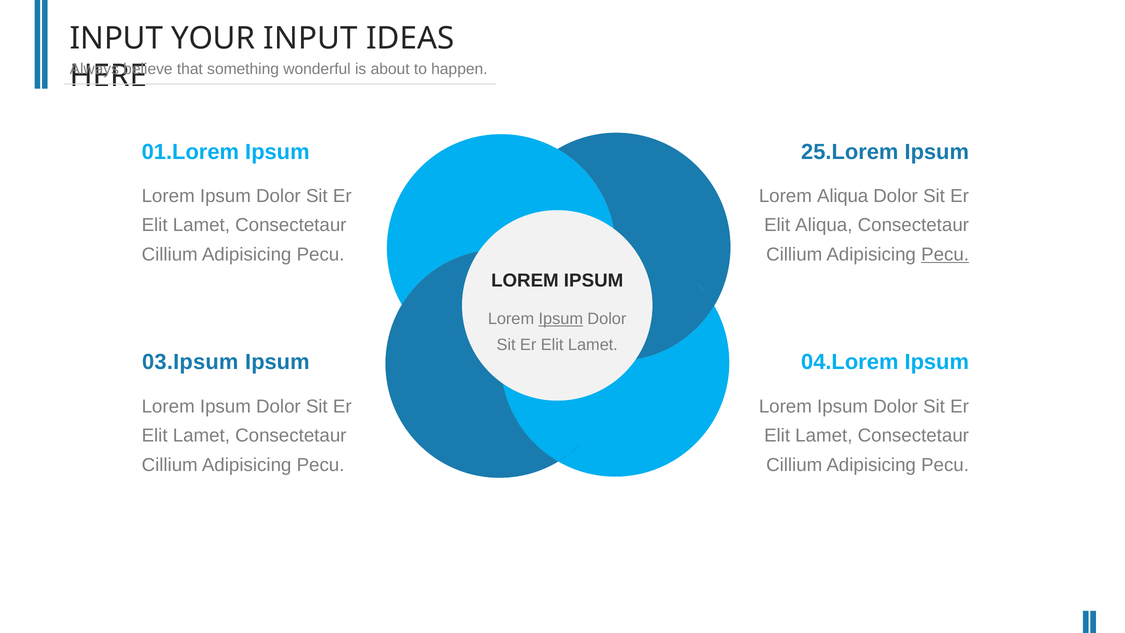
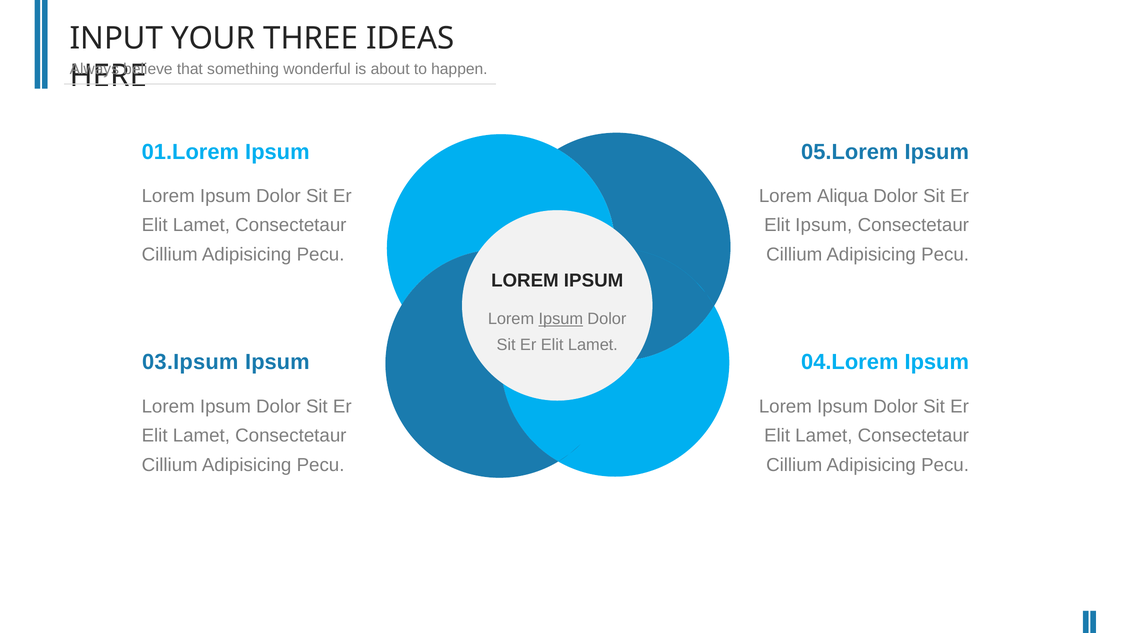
YOUR INPUT: INPUT -> THREE (311, 38)
25.Lorem: 25.Lorem -> 05.Lorem (850, 152)
Elit Aliqua: Aliqua -> Ipsum (824, 225)
Pecu underline: present -> none (945, 254)
